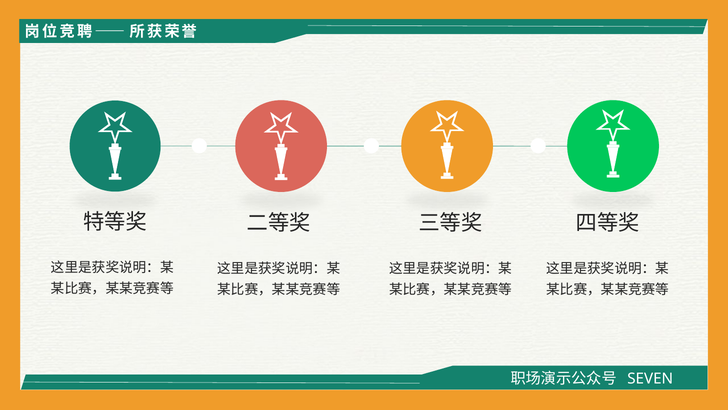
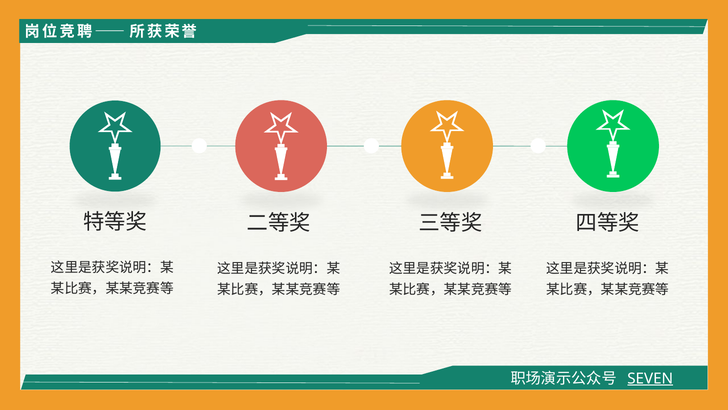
SEVEN underline: none -> present (650, 378)
